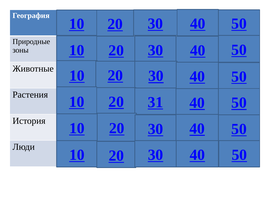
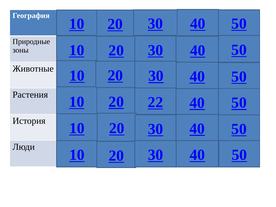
31: 31 -> 22 (155, 102)
